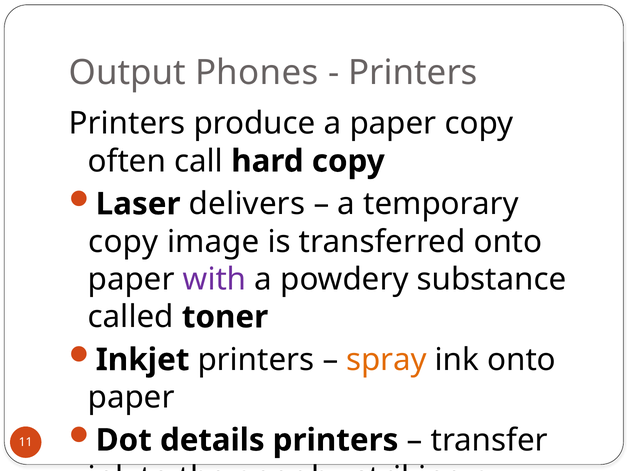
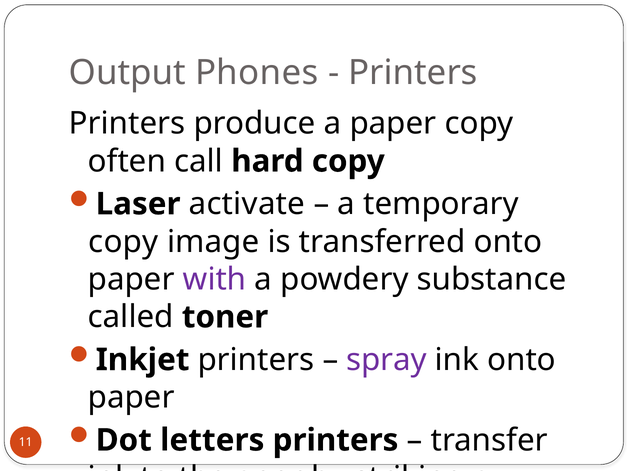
delivers: delivers -> activate (247, 204)
spray colour: orange -> purple (387, 360)
details: details -> letters (212, 440)
